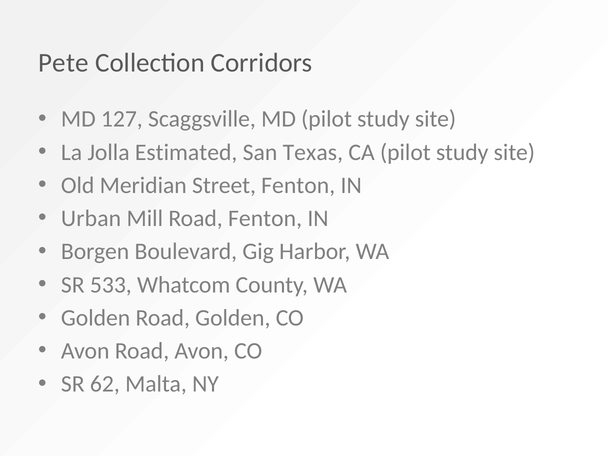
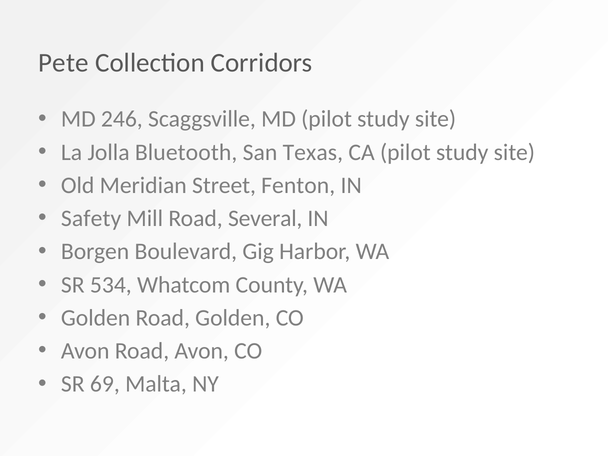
127: 127 -> 246 (122, 119)
Estimated: Estimated -> Bluetooth (186, 152)
Urban: Urban -> Safety (91, 218)
Road Fenton: Fenton -> Several (265, 218)
533: 533 -> 534 (111, 285)
62: 62 -> 69 (105, 384)
